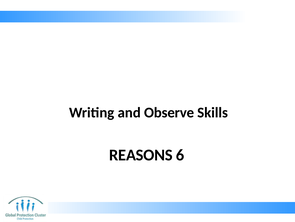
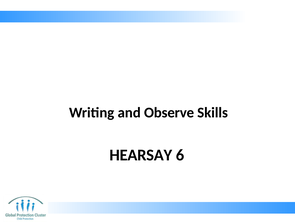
REASONS: REASONS -> HEARSAY (141, 155)
